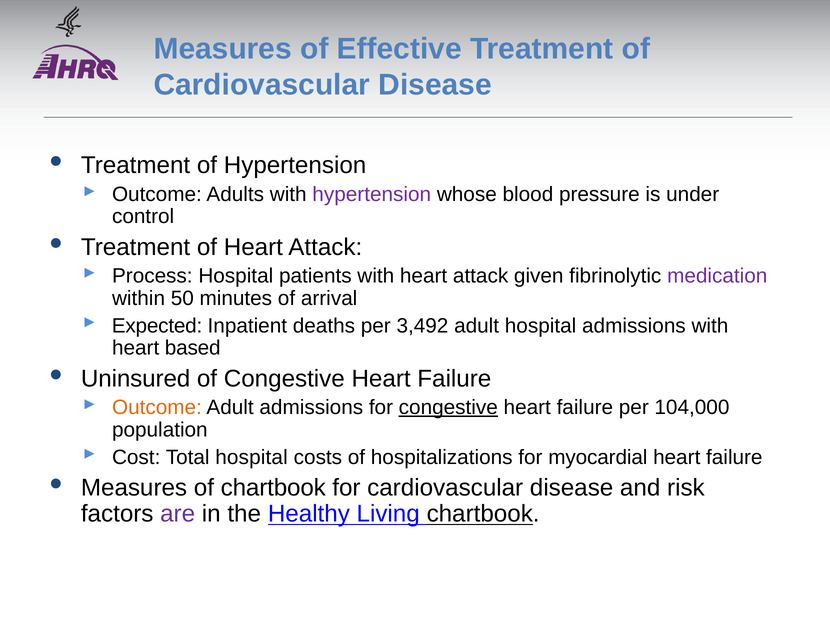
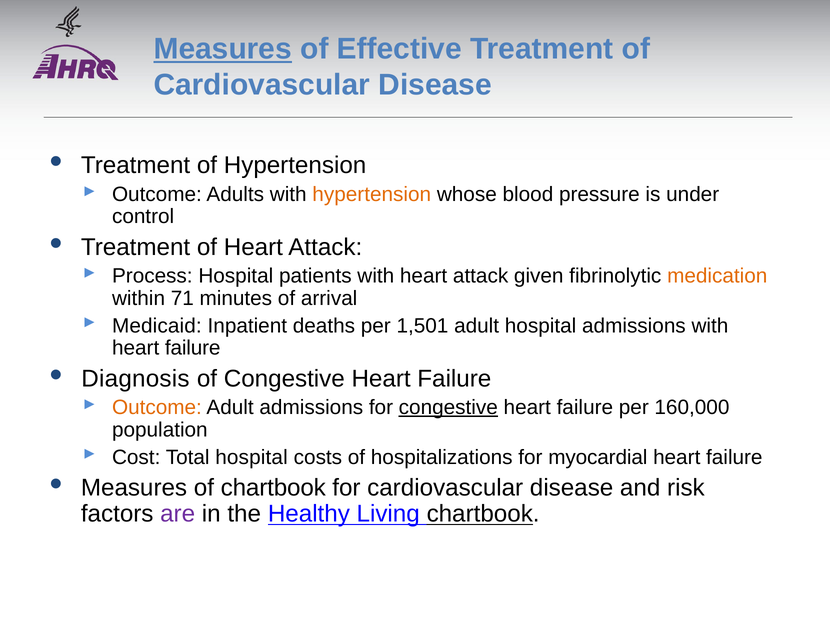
Measures underline: none -> present (223, 49)
hypertension colour: purple -> orange (372, 194)
medication colour: purple -> orange (717, 276)
50: 50 -> 71 (182, 299)
Expected: Expected -> Medicaid (157, 326)
3,492: 3,492 -> 1,501 (422, 326)
based: based -> failure (193, 348)
Uninsured: Uninsured -> Diagnosis (135, 379)
104,000: 104,000 -> 160,000 (692, 408)
